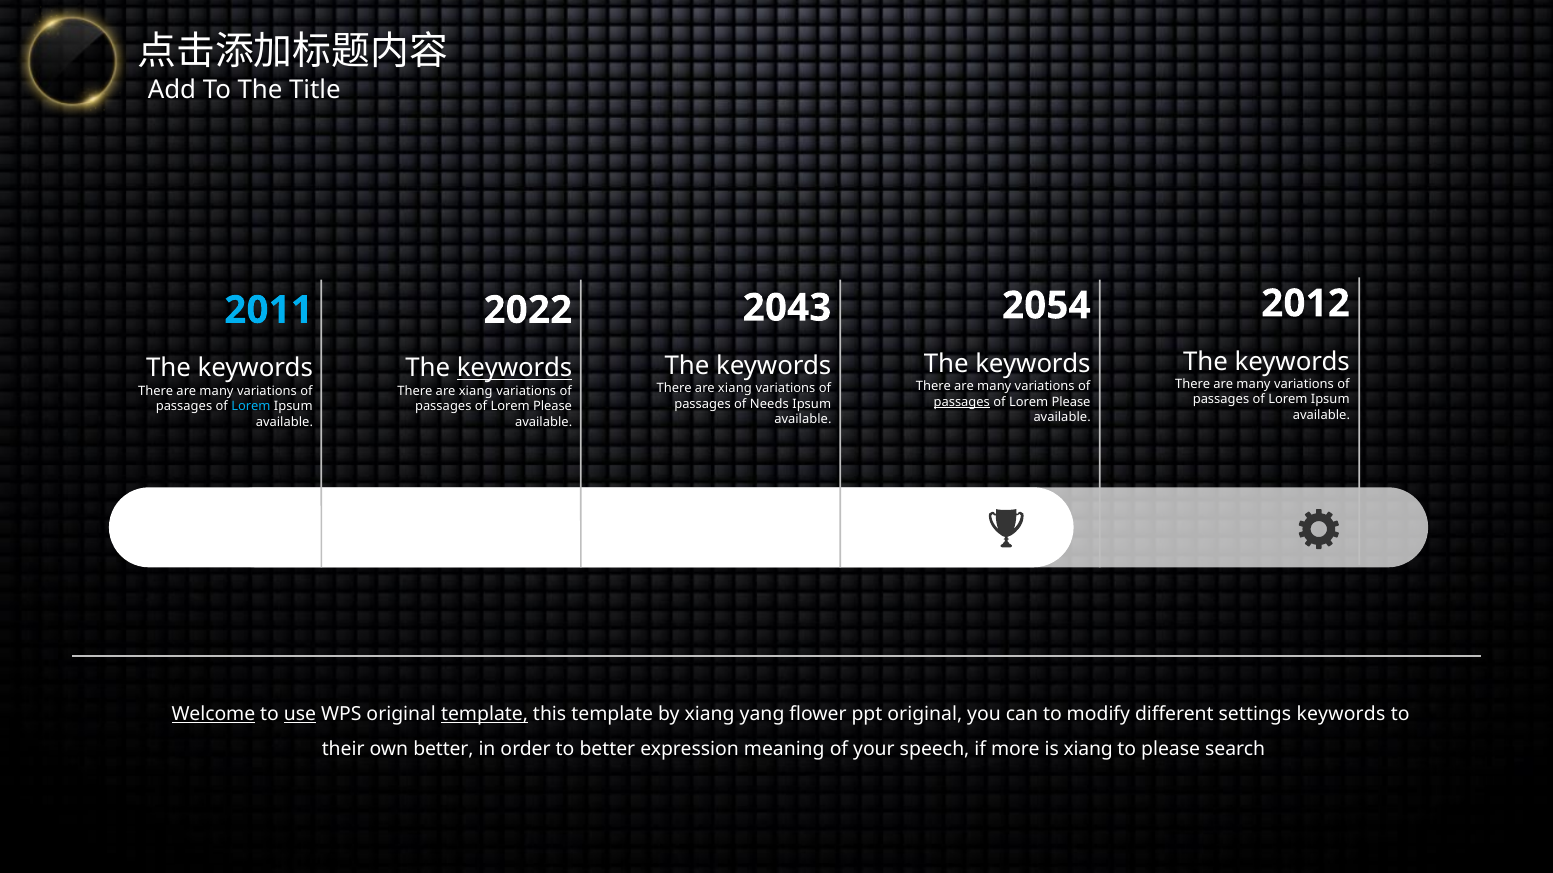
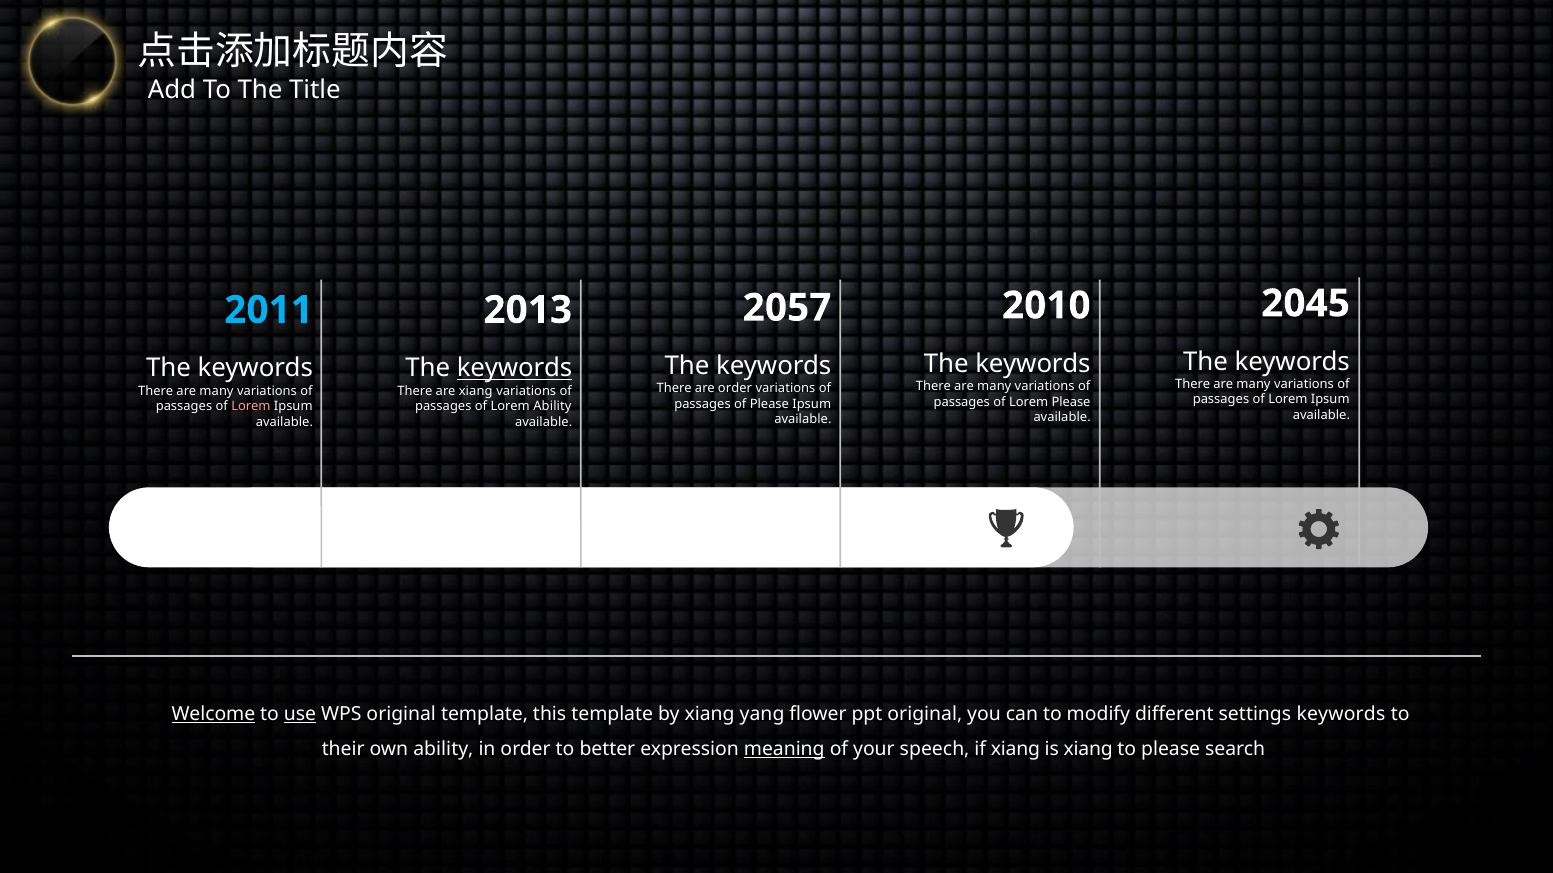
2012: 2012 -> 2045 (1306, 304)
2054: 2054 -> 2010 (1046, 306)
2043: 2043 -> 2057 (787, 308)
2022: 2022 -> 2013 (528, 310)
xiang: xiang -> order (735, 389)
passages underline: present -> none (962, 402)
of Needs: Needs -> Please (769, 404)
Lorem colour: light blue -> pink (251, 407)
Please: Please -> Ability (552, 407)
template underline: present -> none (485, 714)
own better: better -> ability (443, 749)
meaning underline: none -> present (784, 749)
if more: more -> xiang (1015, 749)
